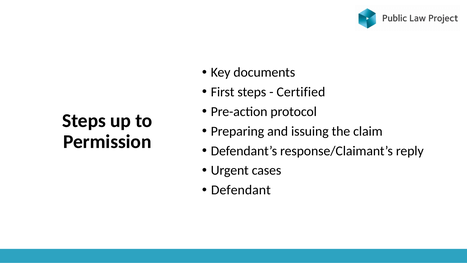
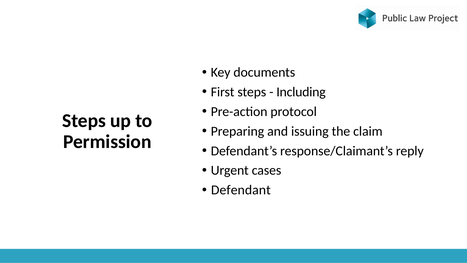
Certified: Certified -> Including (301, 92)
